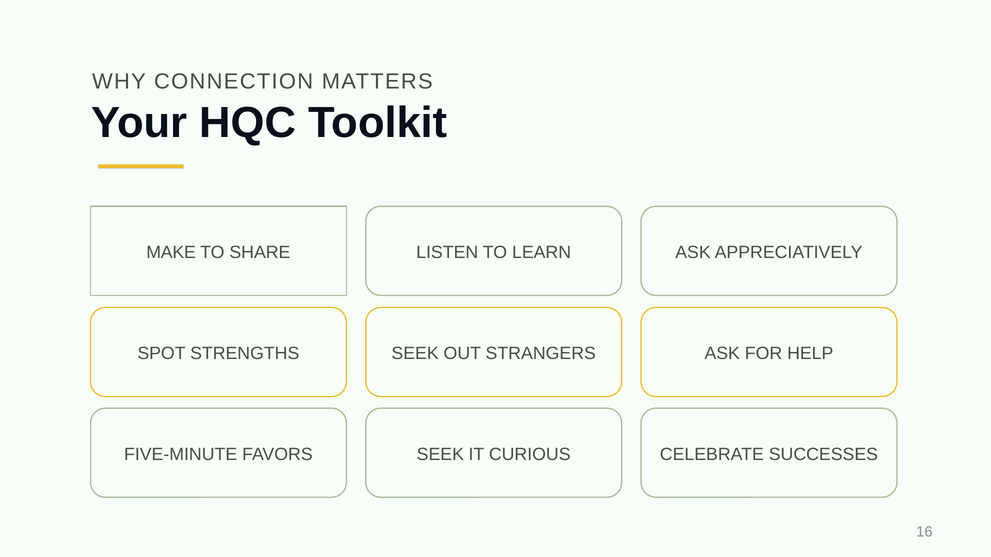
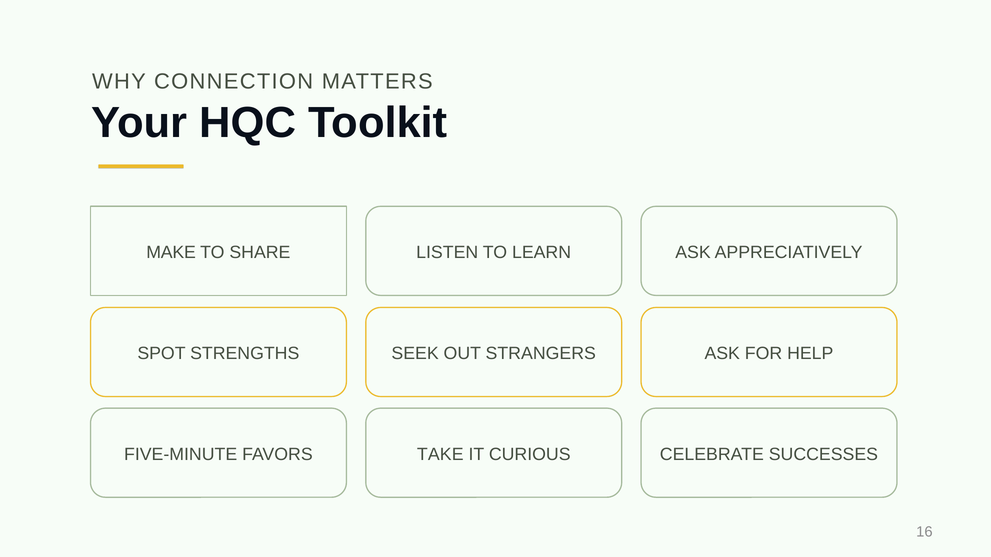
FAVORS SEEK: SEEK -> TAKE (440, 455)
